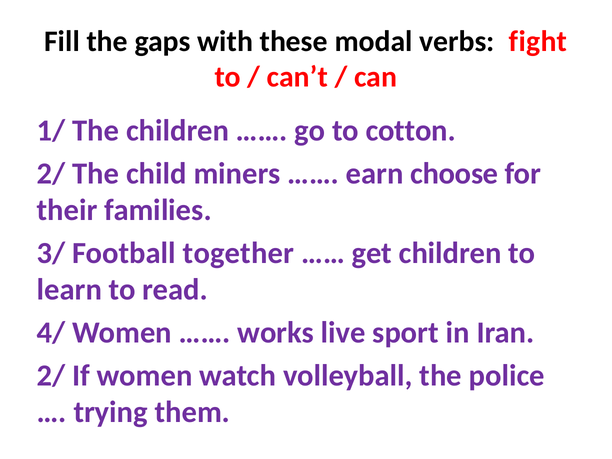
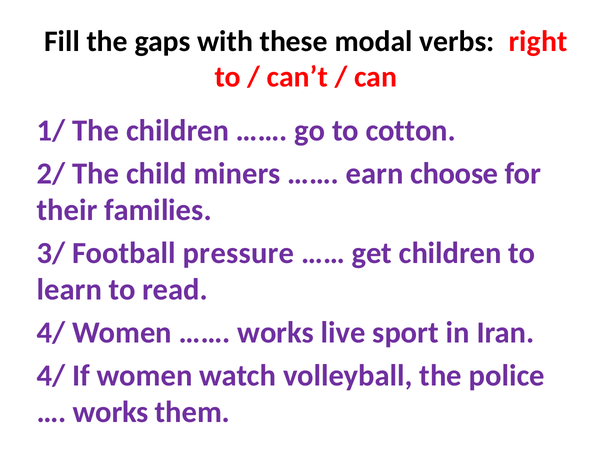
fight: fight -> right (538, 41)
together: together -> pressure (238, 253)
2/: 2/ -> 4/ (51, 375)
trying: trying -> works (111, 412)
